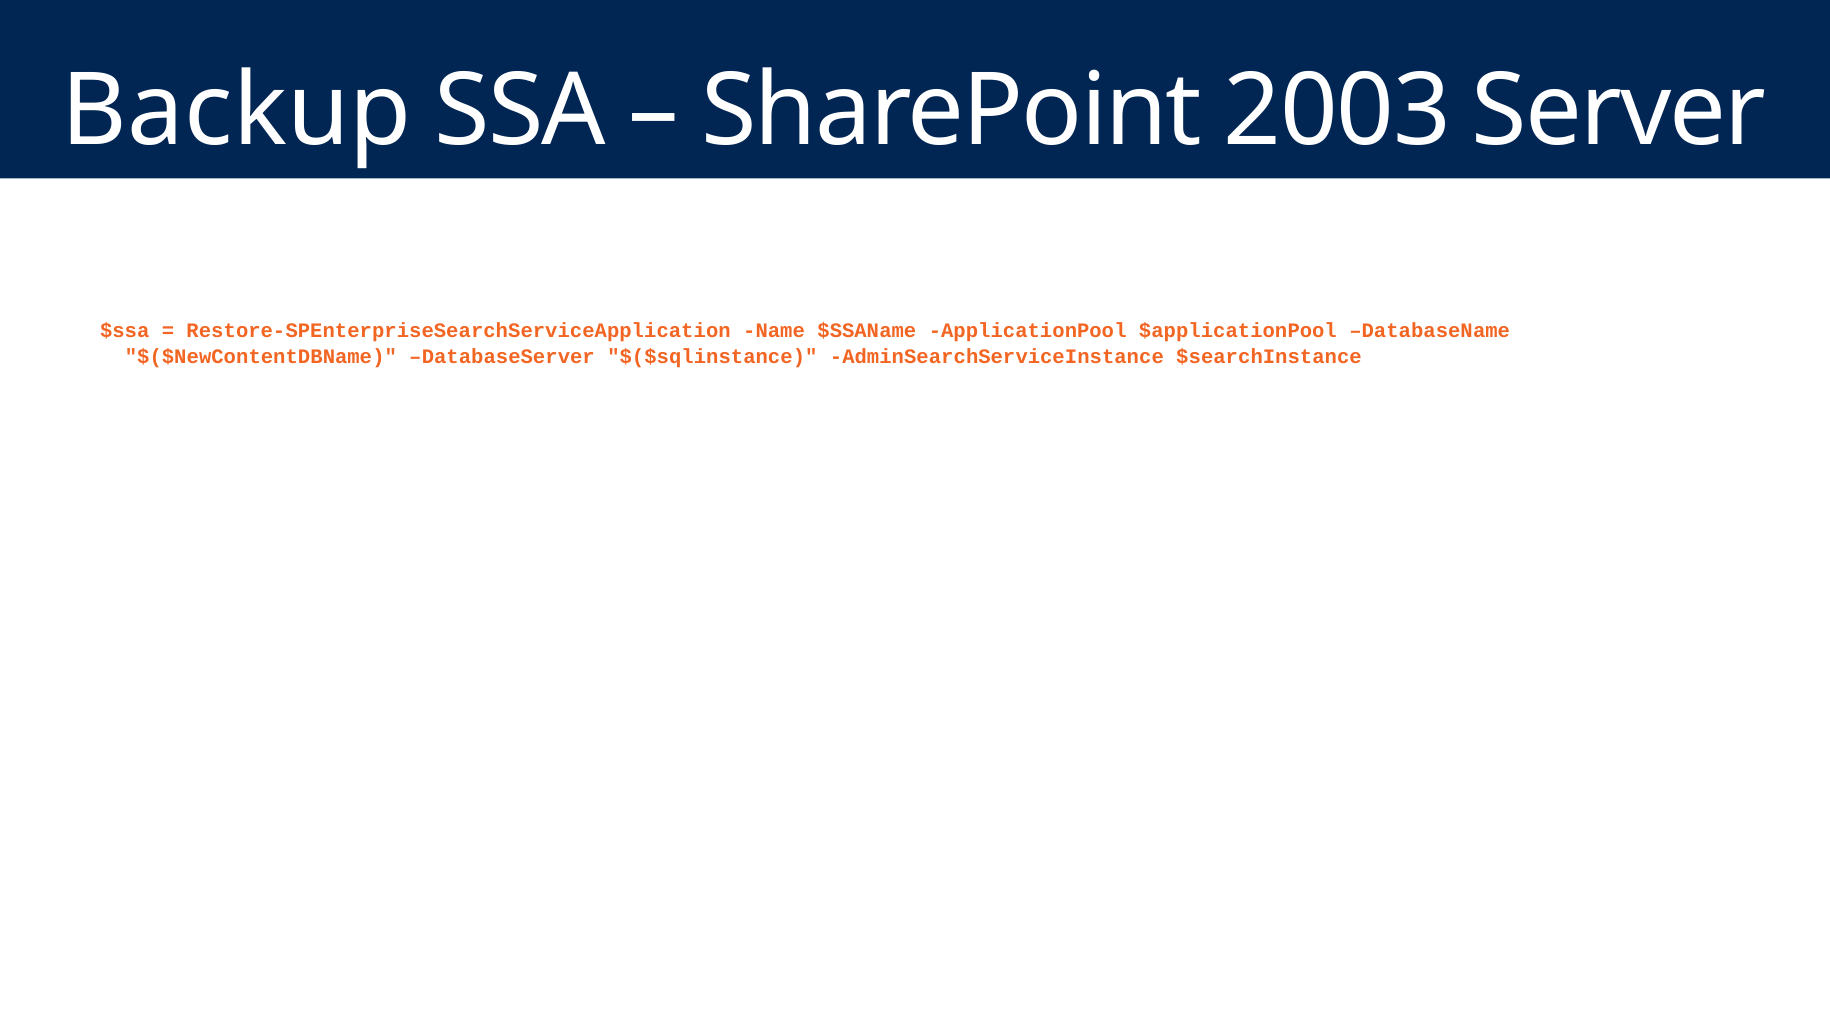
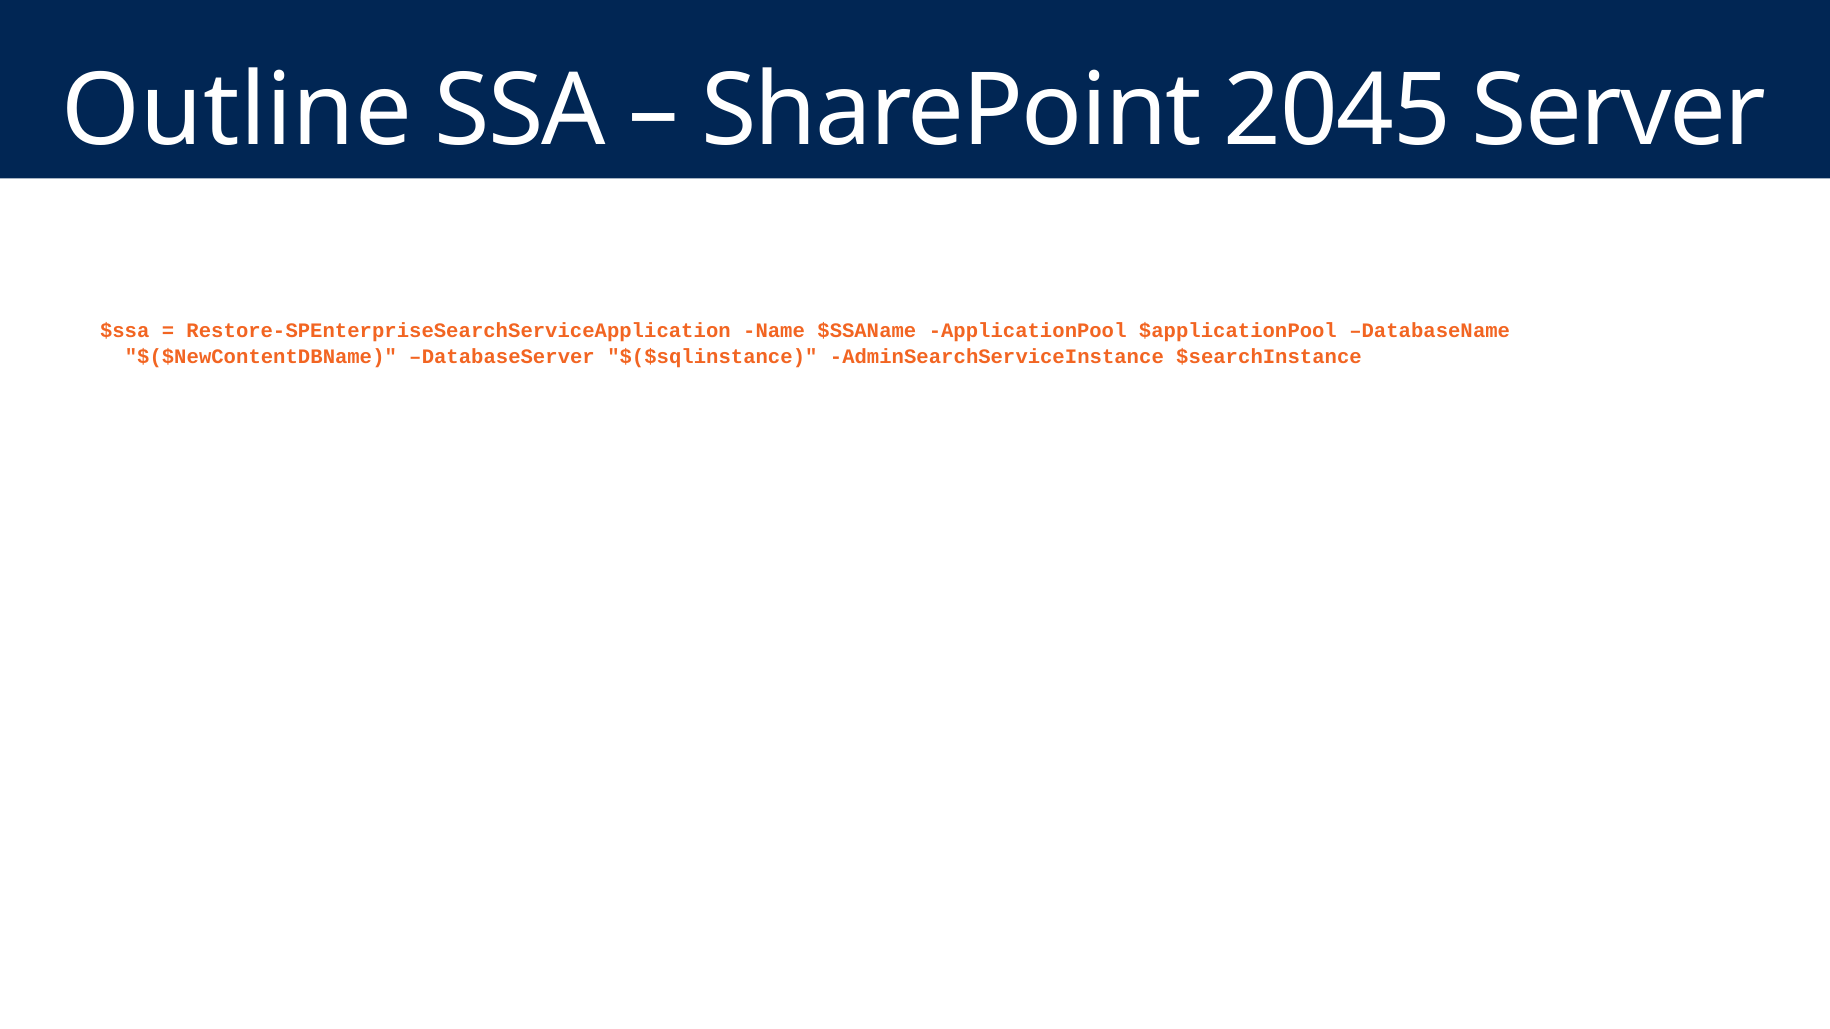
Backup: Backup -> Outline (237, 111)
2003: 2003 -> 2045 (1337, 111)
